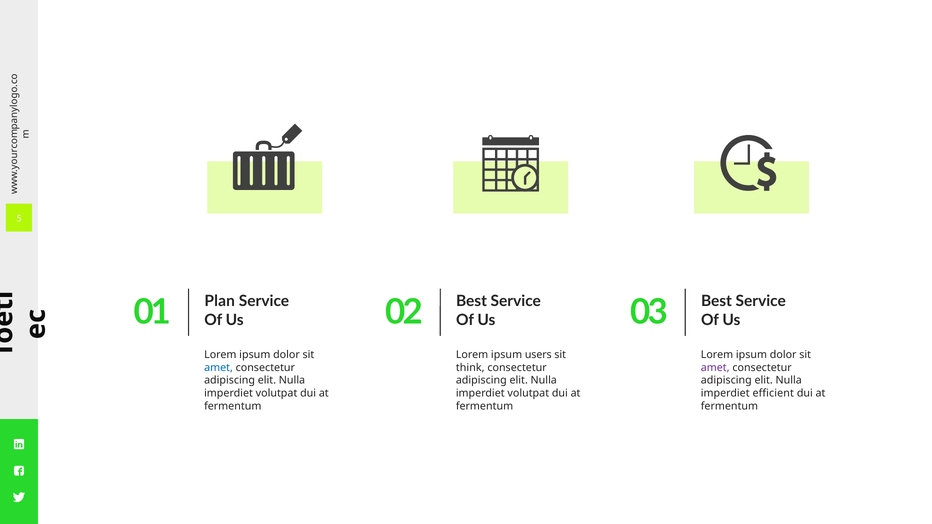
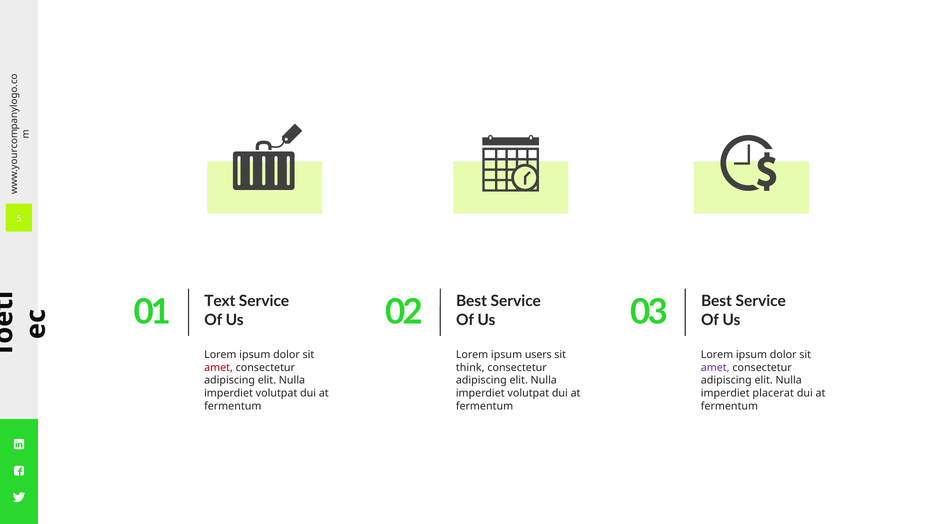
Plan: Plan -> Text (220, 301)
amet colour: blue -> red (219, 368)
efficient: efficient -> placerat (773, 393)
